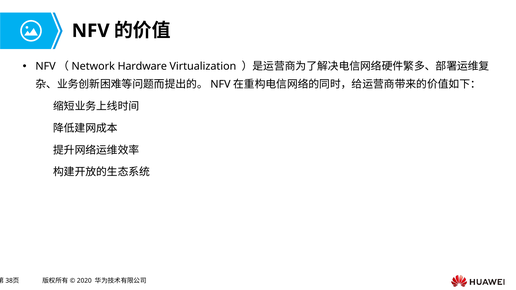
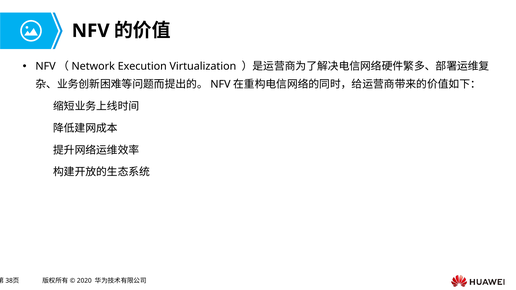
Hardware: Hardware -> Execution (142, 66)
